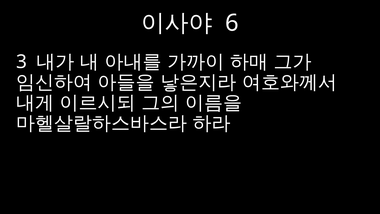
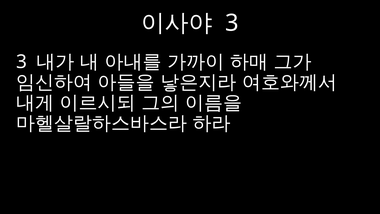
6: 6 -> 3 (232, 23)
